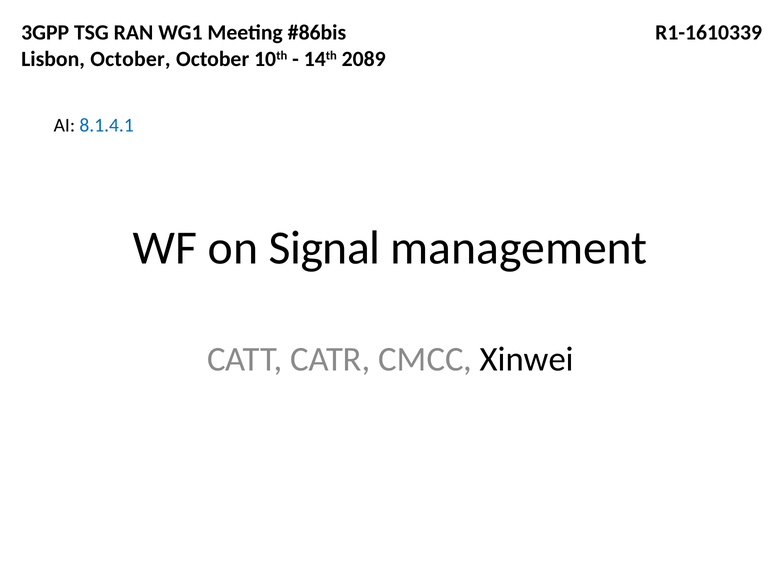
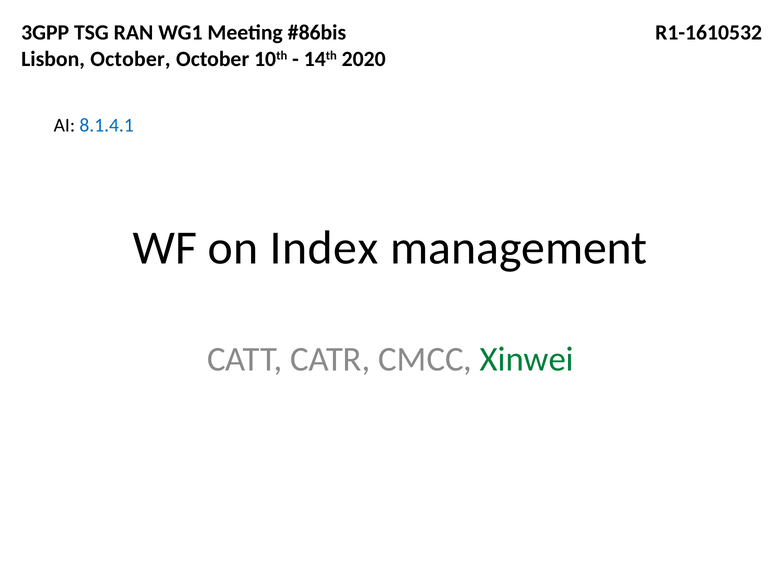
R1-1610339: R1-1610339 -> R1-1610532 (709, 33)
2089: 2089 -> 2020 (364, 59)
Signal: Signal -> Index (324, 248)
Xinwei colour: black -> green (527, 359)
